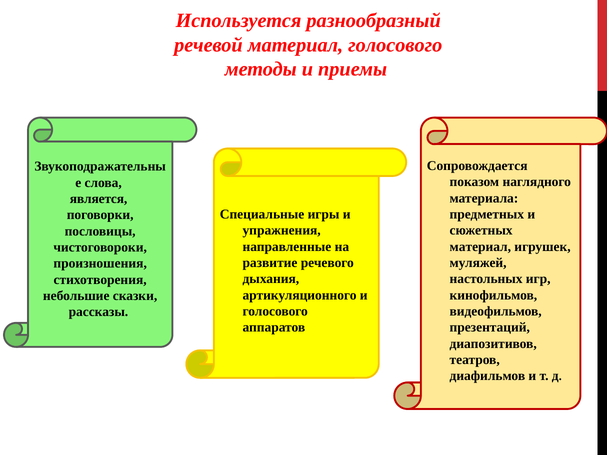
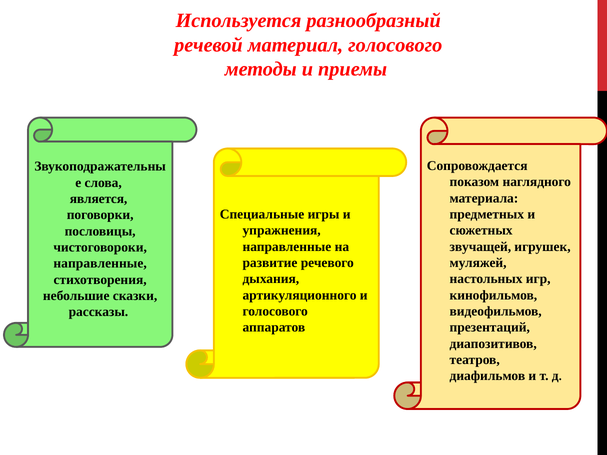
материал: материал -> звучащей (480, 247)
произношения: произношения -> направленные (100, 264)
